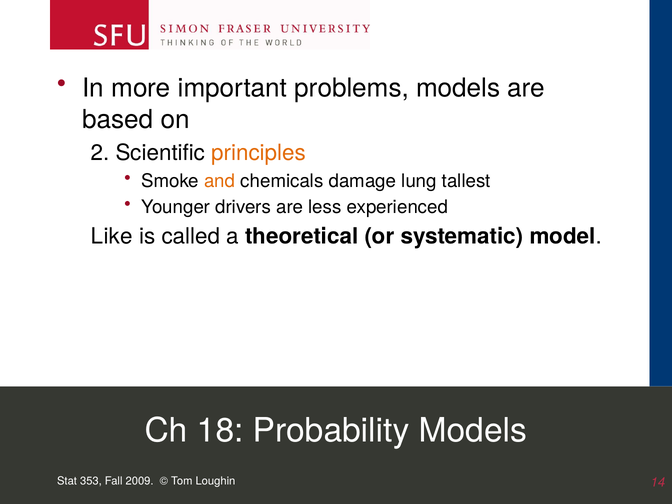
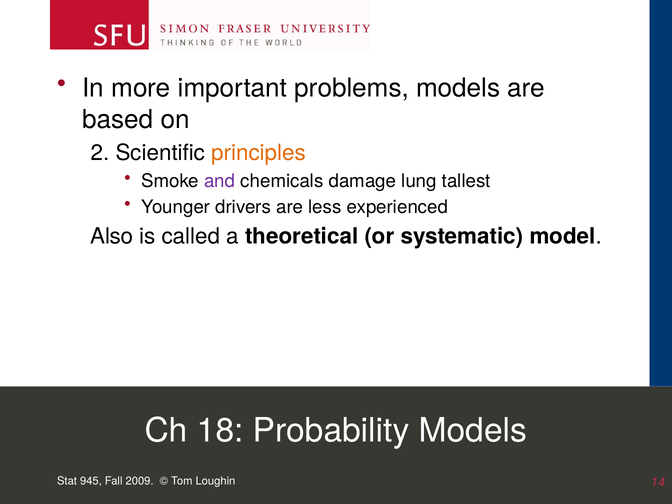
and colour: orange -> purple (220, 181)
Like: Like -> Also (112, 236)
353: 353 -> 945 (91, 481)
